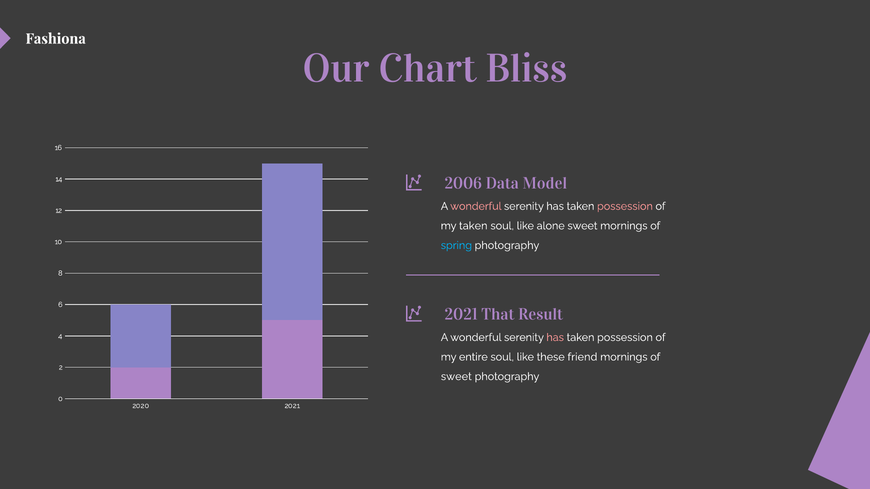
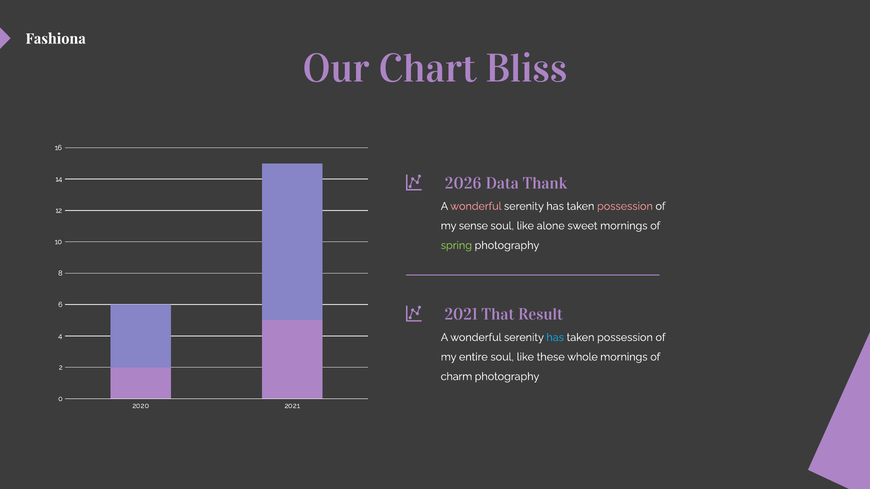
2006: 2006 -> 2026 (463, 184)
Model: Model -> Thank (545, 184)
my taken: taken -> sense (473, 226)
spring colour: light blue -> light green (456, 246)
has colour: pink -> light blue (555, 338)
friend: friend -> whole (583, 357)
sweet: sweet -> charm (456, 377)
